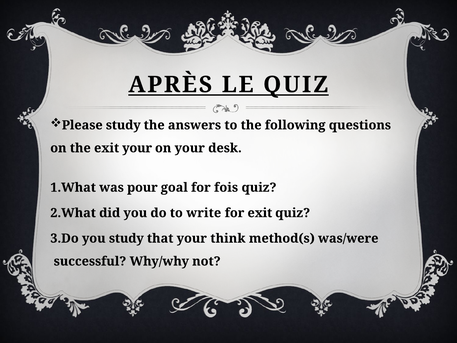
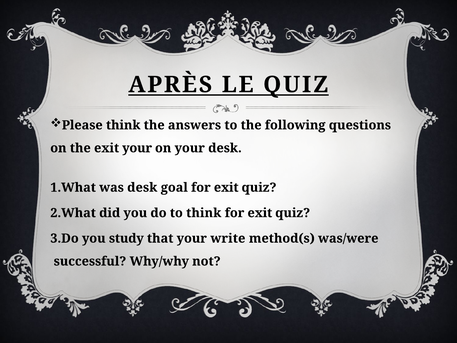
Please study: study -> think (123, 125)
was pour: pour -> desk (142, 187)
goal for fois: fois -> exit (226, 187)
to write: write -> think (204, 213)
think: think -> write (228, 238)
